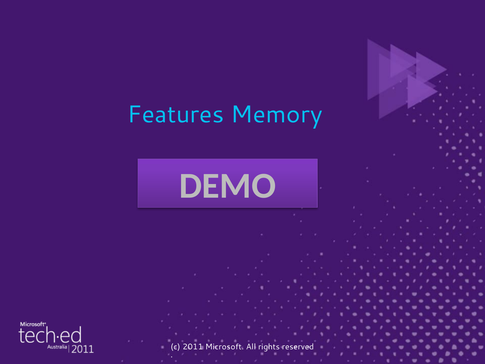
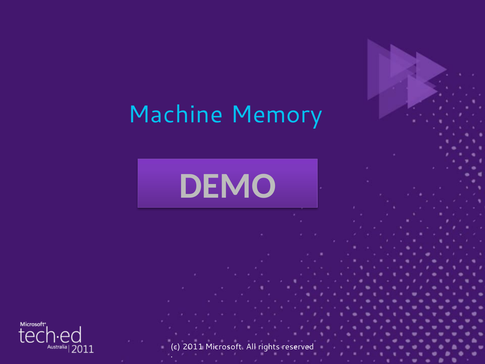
Features: Features -> Machine (175, 115)
